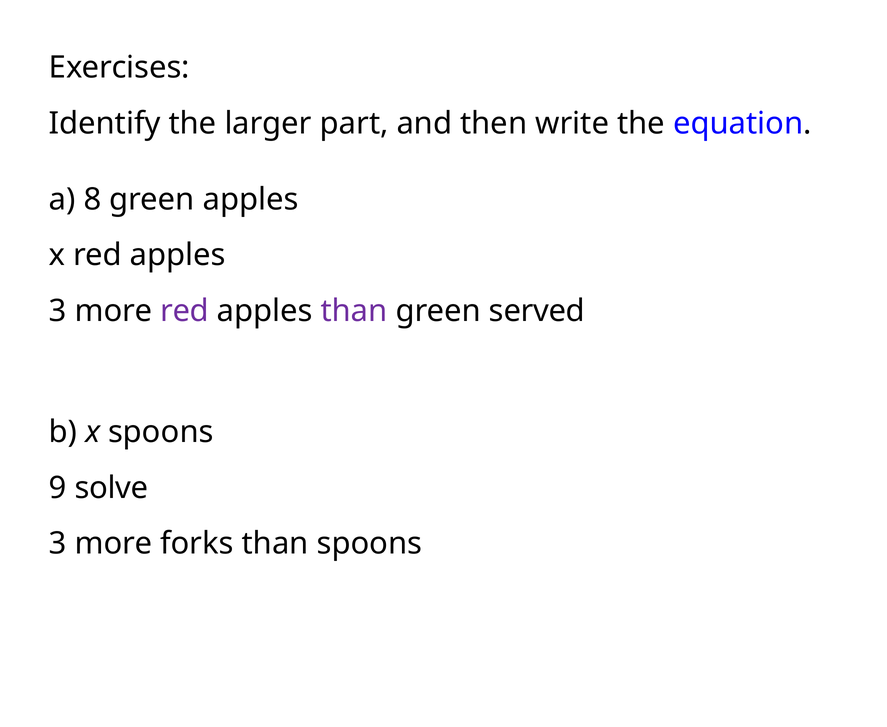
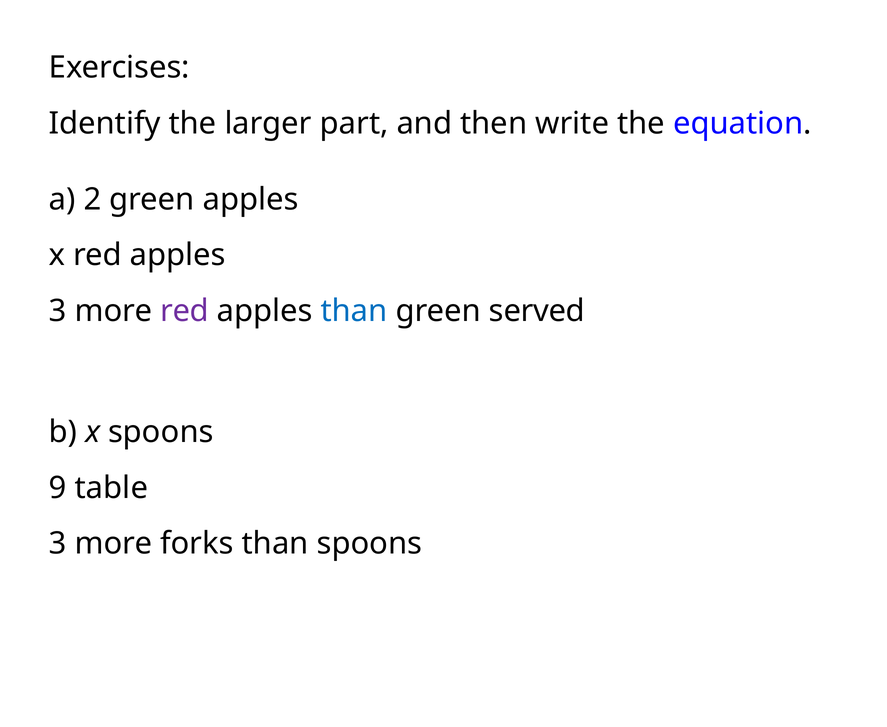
8: 8 -> 2 (92, 200)
than colour: purple -> blue (354, 311)
solve: solve -> table (111, 488)
